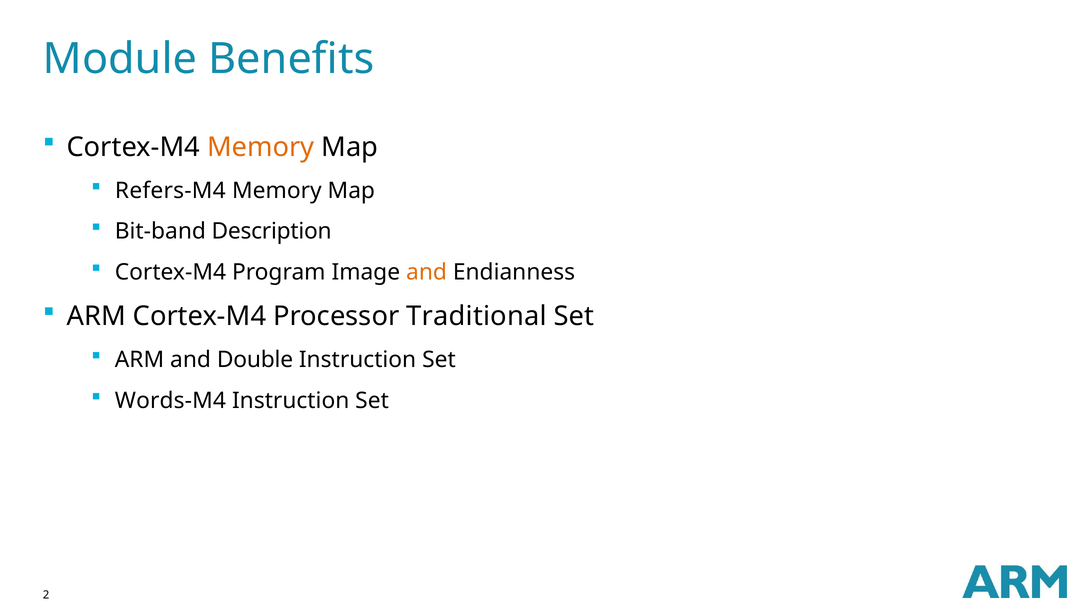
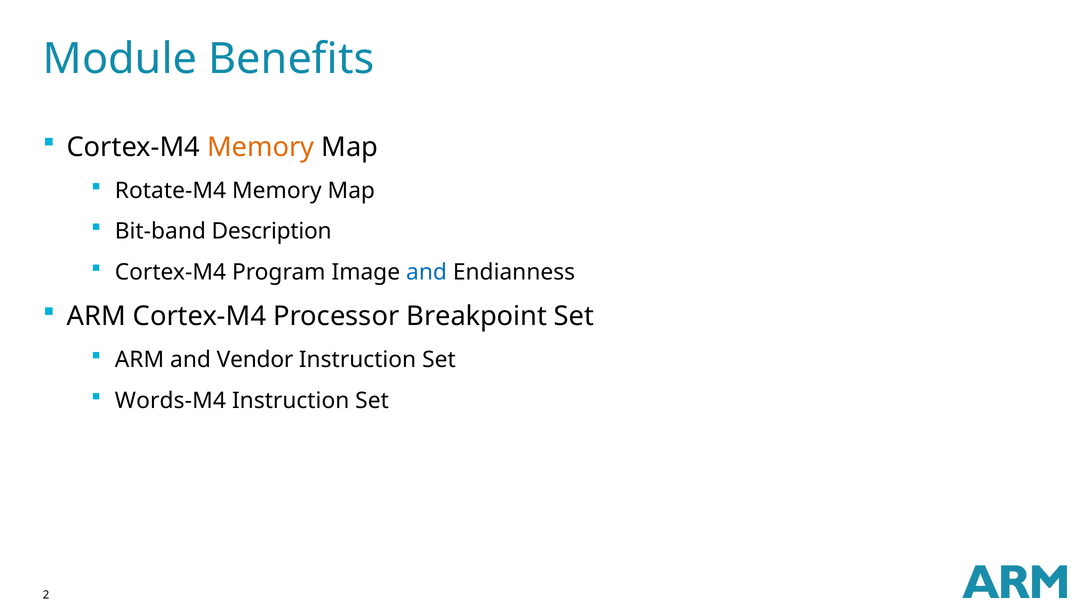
Refers-M4: Refers-M4 -> Rotate-M4 (170, 191)
and colour: orange -> blue (427, 272)
Traditional: Traditional -> Breakpoint (477, 316)
Double: Double -> Vendor (255, 360)
